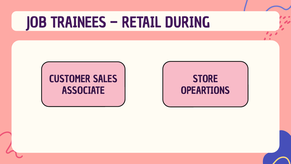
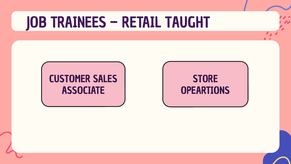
DURING: DURING -> TAUGHT (188, 23)
